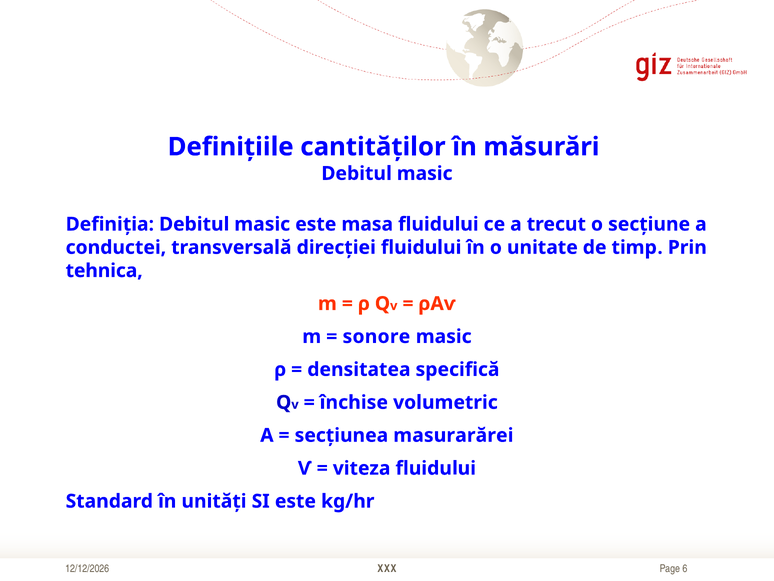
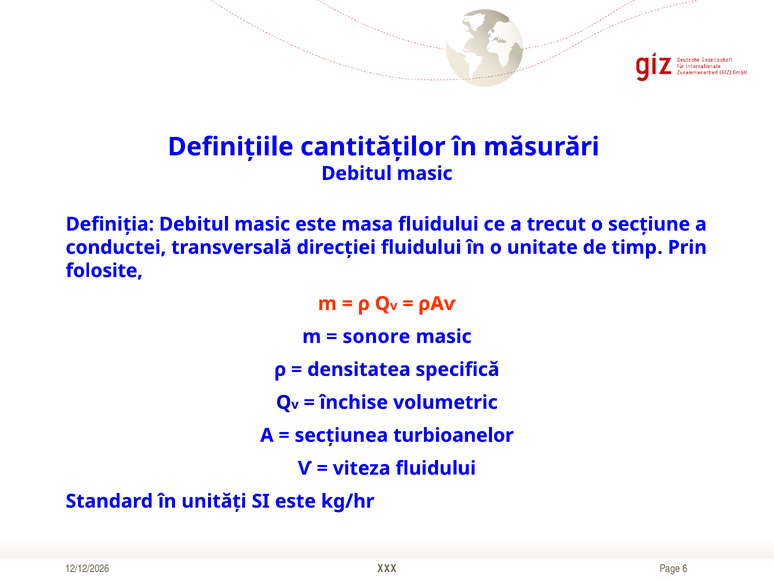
tehnica: tehnica -> folosite (104, 270)
masurarărei: masurarărei -> turbioanelor (453, 435)
